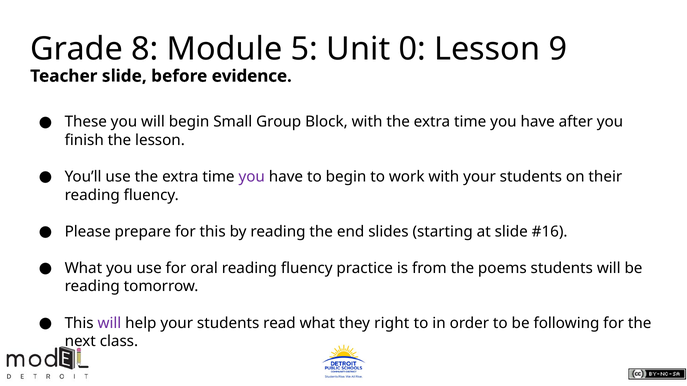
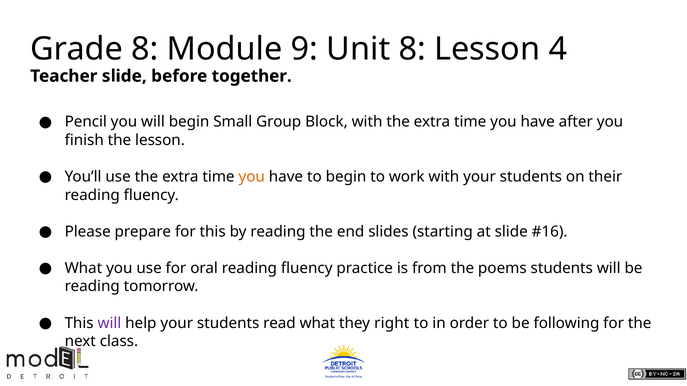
5: 5 -> 9 (304, 49)
Unit 0: 0 -> 8 (412, 49)
9: 9 -> 4 (558, 49)
evidence: evidence -> together (252, 76)
These: These -> Pencil (86, 122)
you colour: purple -> orange (252, 177)
